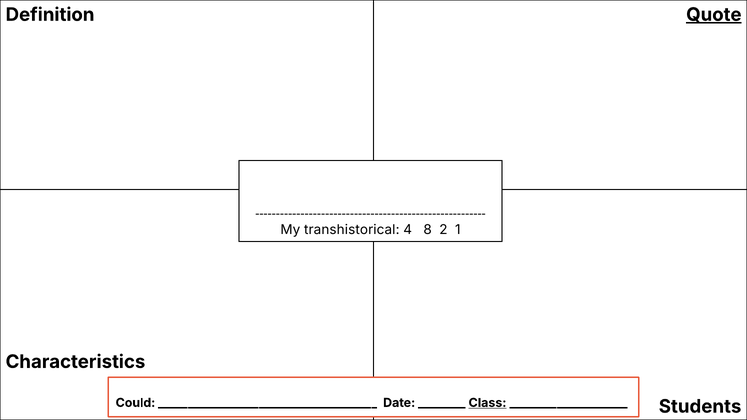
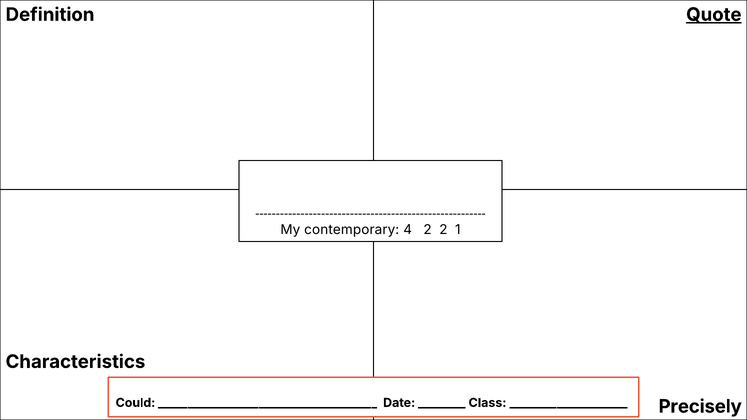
transhistorical: transhistorical -> contemporary (352, 230)
4 8: 8 -> 2 (428, 230)
Class underline: present -> none (487, 403)
Students: Students -> Precisely (700, 407)
